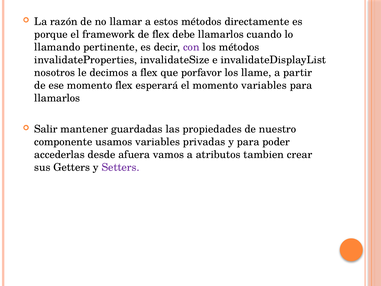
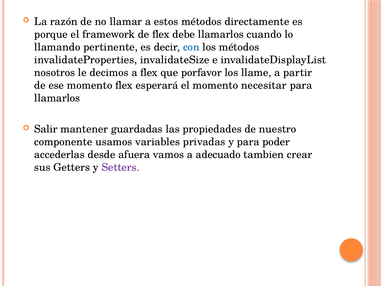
con colour: purple -> blue (191, 47)
momento variables: variables -> necesitar (264, 85)
atributos: atributos -> adecuado (218, 155)
